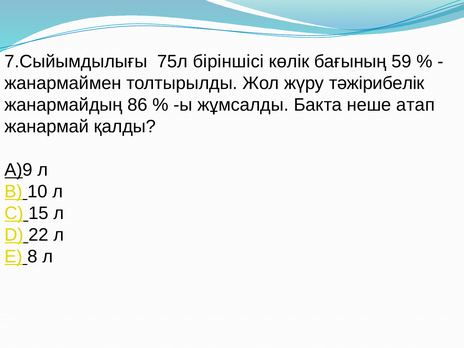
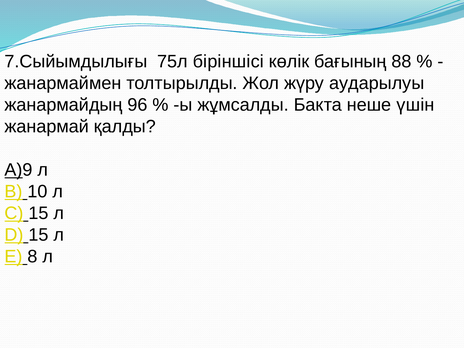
59: 59 -> 88 (402, 61)
тәжірибелік: тәжірибелік -> аударылуы (377, 83)
86: 86 -> 96 (137, 105)
атап: атап -> үшін (416, 105)
D 22: 22 -> 15 (38, 235)
